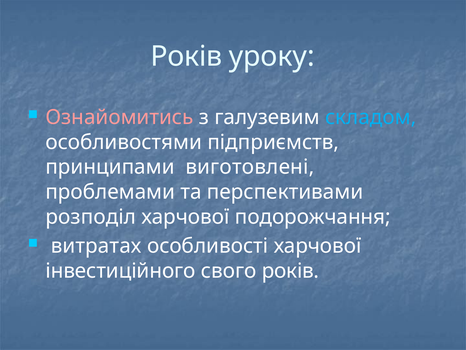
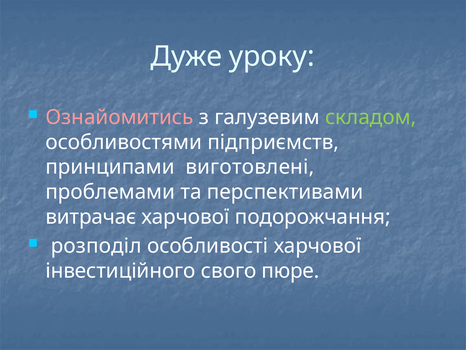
Років: Років -> Дуже (186, 56)
складом colour: light blue -> light green (371, 117)
розподіл: розподіл -> витрачає (91, 217)
витратах: витратах -> розподіл (96, 246)
свого років: років -> пюре (290, 270)
